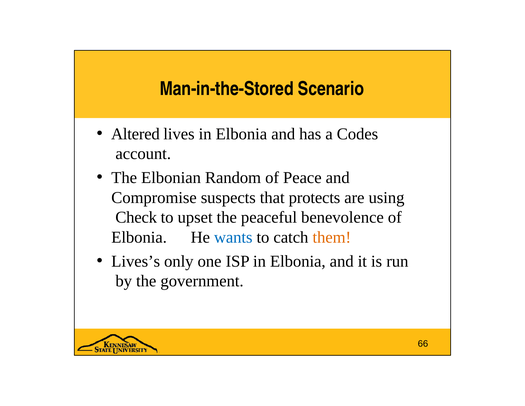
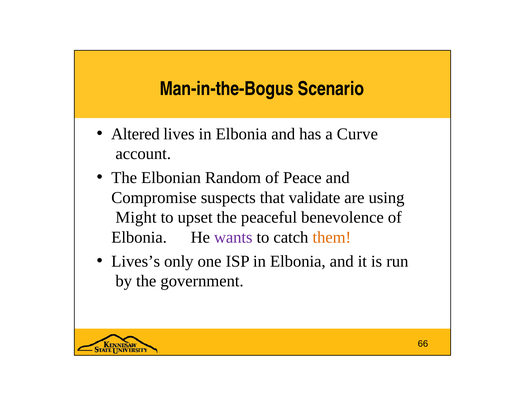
Man-in-the-Stored: Man-in-the-Stored -> Man-in-the-Bogus (227, 89)
Codes: Codes -> Curve (357, 134)
protects: protects -> validate (314, 197)
Check: Check -> Might (136, 217)
wants colour: blue -> purple (233, 237)
